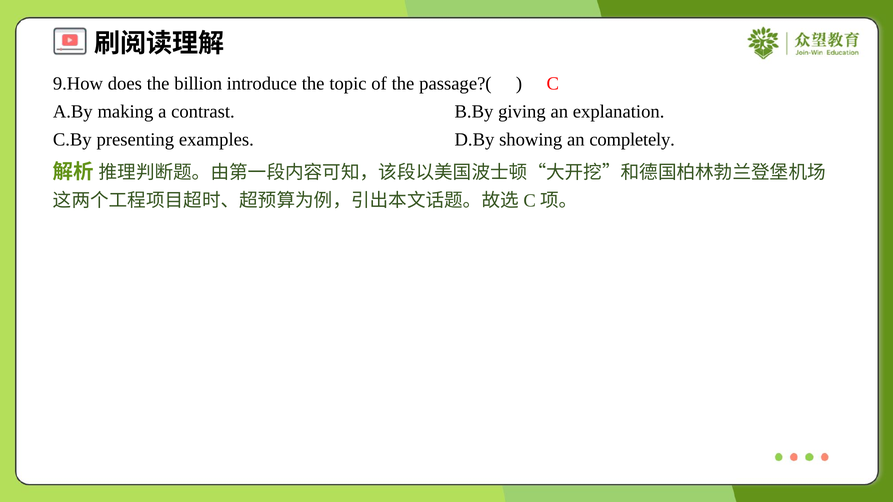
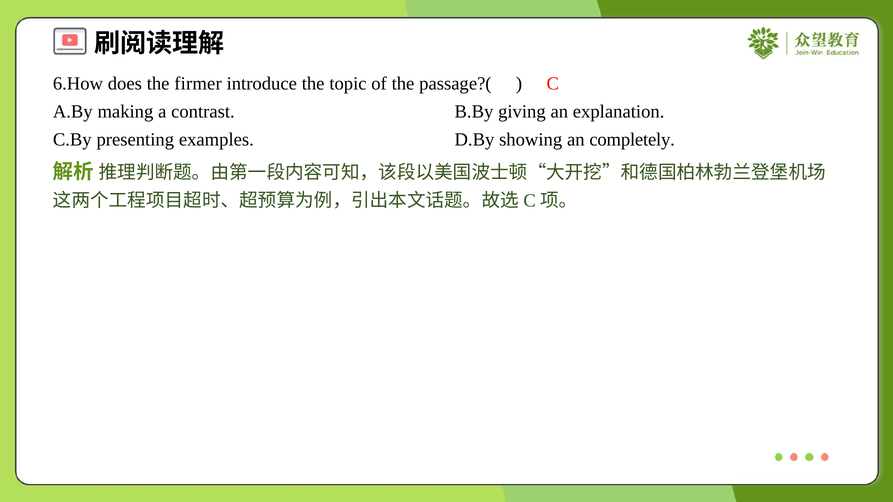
9.How: 9.How -> 6.How (78, 84)
billion: billion -> firmer (198, 84)
